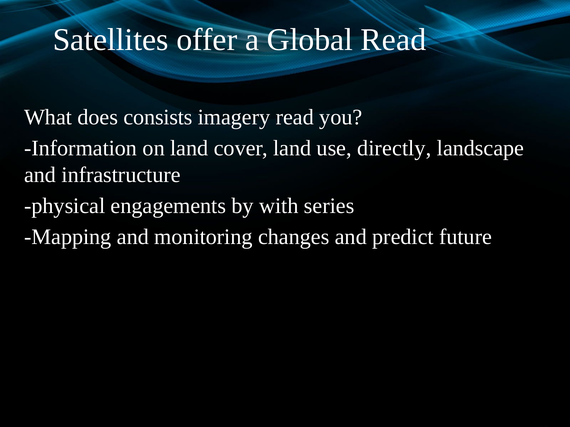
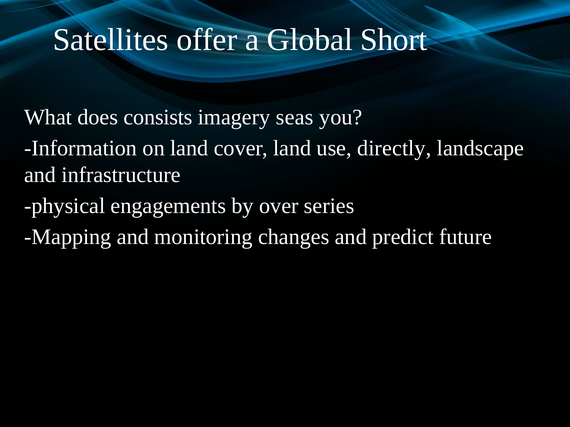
Global Read: Read -> Short (394, 40)
imagery read: read -> seas (295, 117)
with: with -> over (279, 206)
